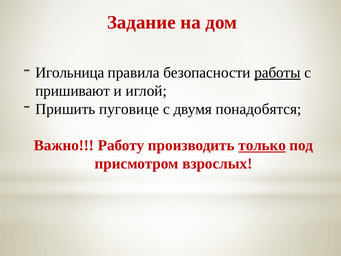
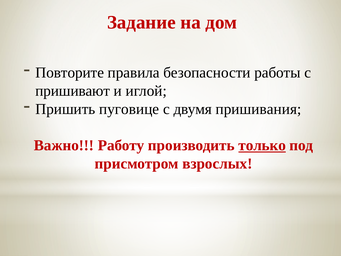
Игольница: Игольница -> Повторите (70, 73)
работы underline: present -> none (277, 73)
понадобятся: понадобятся -> пришивания (258, 109)
